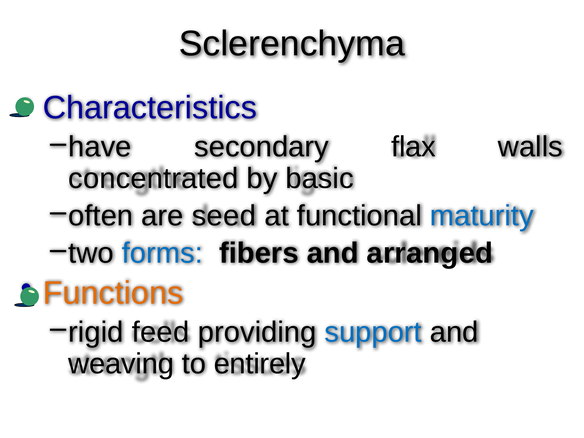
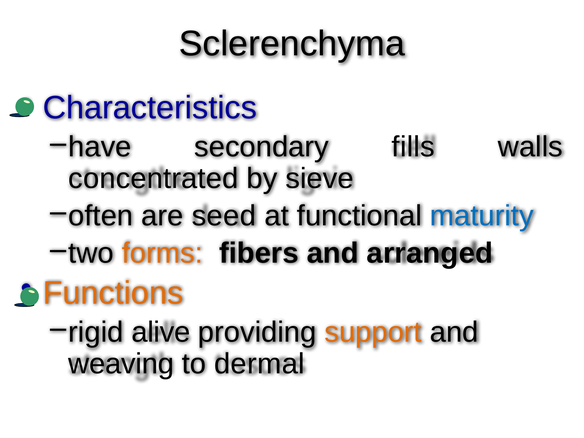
flax: flax -> fills (413, 147)
basic: basic -> sieve (320, 179)
forms colour: blue -> orange (162, 253)
feed: feed -> alive (161, 332)
support colour: blue -> orange (373, 332)
entirely: entirely -> dermal (259, 364)
